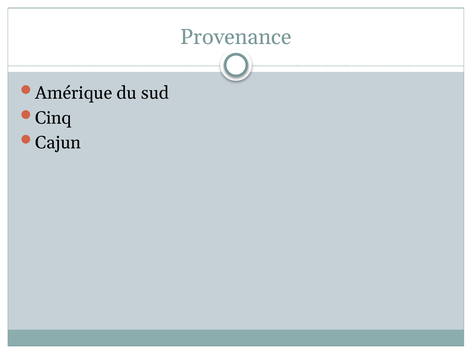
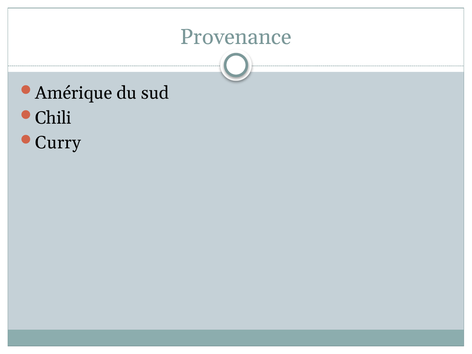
Cinq: Cinq -> Chili (53, 118)
Cajun: Cajun -> Curry (58, 143)
